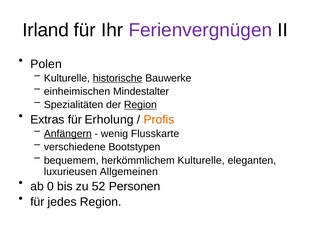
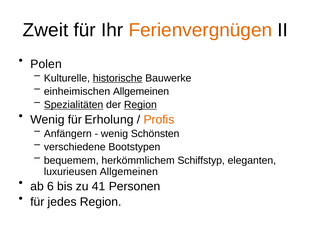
Irland: Irland -> Zweit (45, 30)
Ferienvergnügen colour: purple -> orange (200, 30)
einheimischen Mindestalter: Mindestalter -> Allgemeinen (141, 92)
Spezialitäten underline: none -> present (74, 105)
Extras: Extras -> Wenig (47, 120)
Anfängern underline: present -> none (68, 134)
Flusskarte: Flusskarte -> Schönsten (155, 134)
herkömmlichem Kulturelle: Kulturelle -> Schiffstyp (201, 161)
0: 0 -> 6 (50, 187)
52: 52 -> 41 (99, 187)
